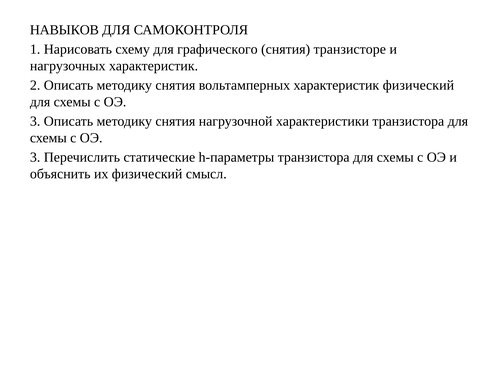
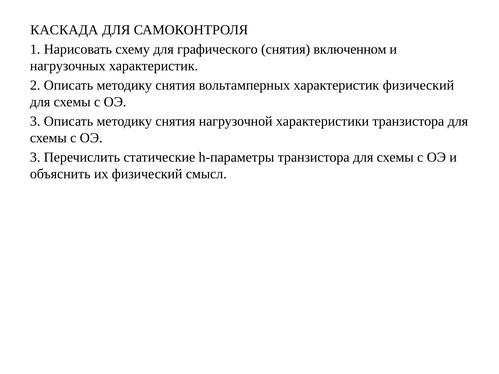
НАВЫКОВ: НАВЫКОВ -> КАСКАДА (64, 30)
транзисторе: транзисторе -> включенном (350, 49)
